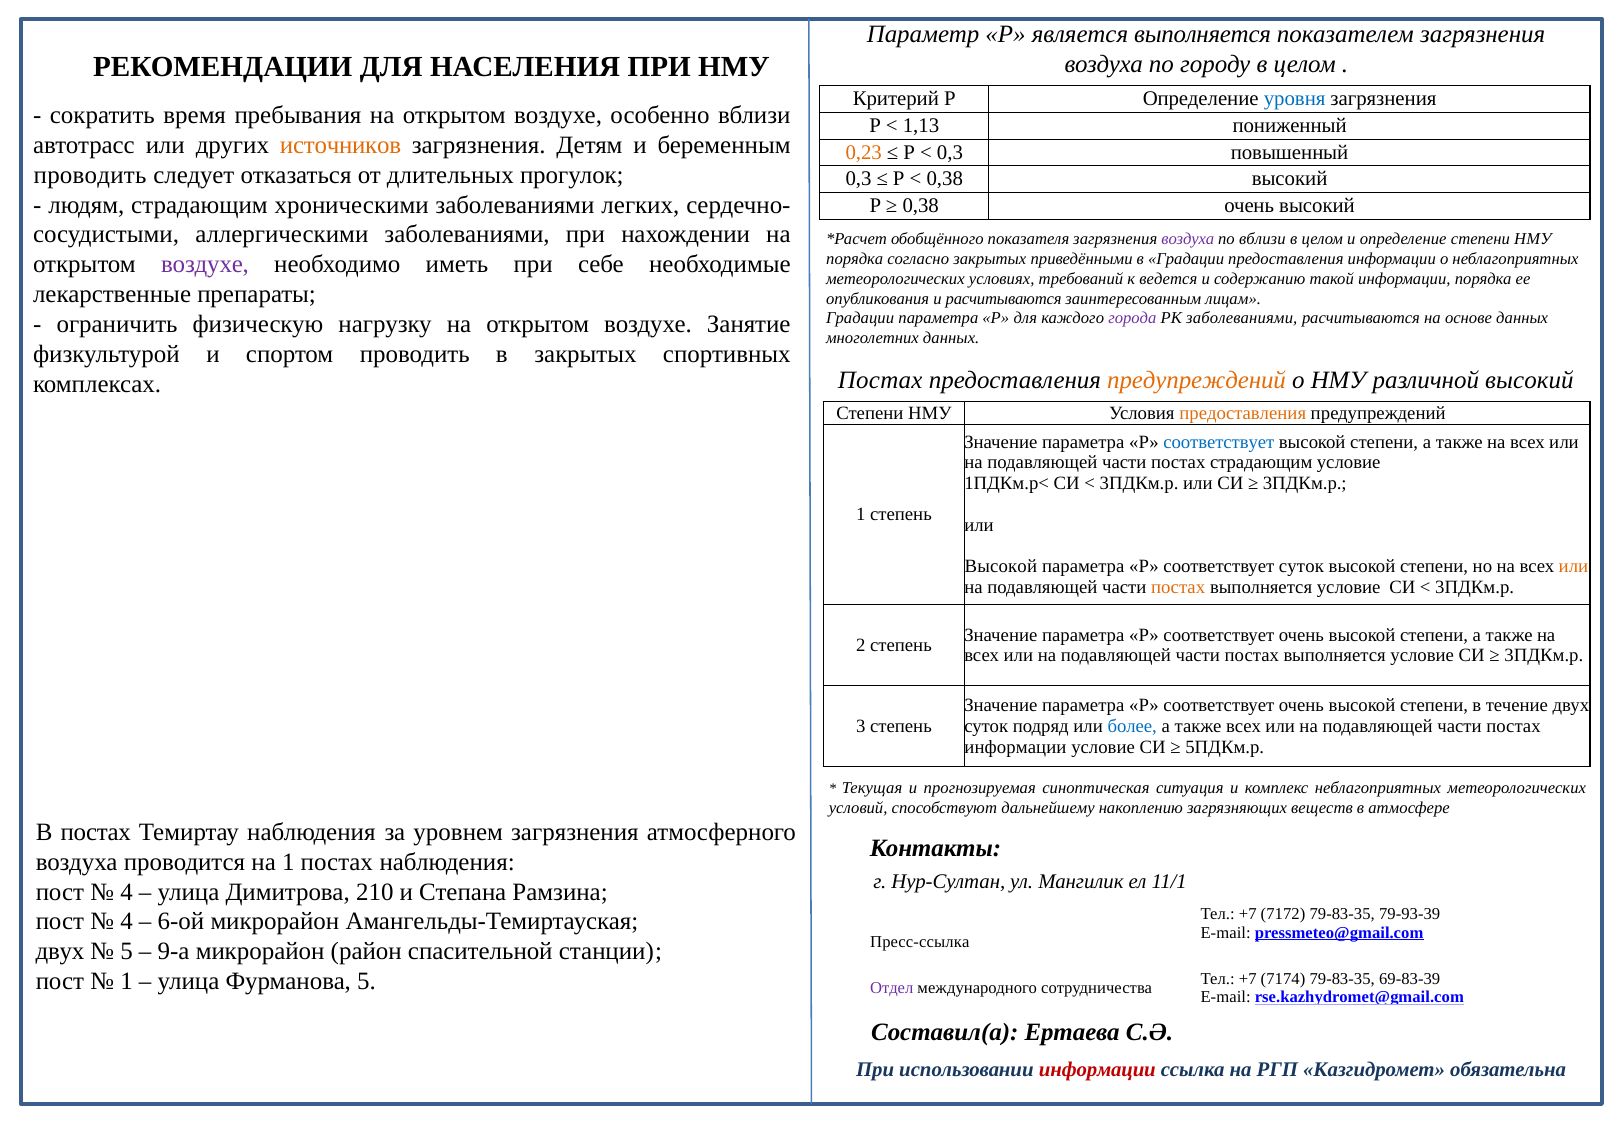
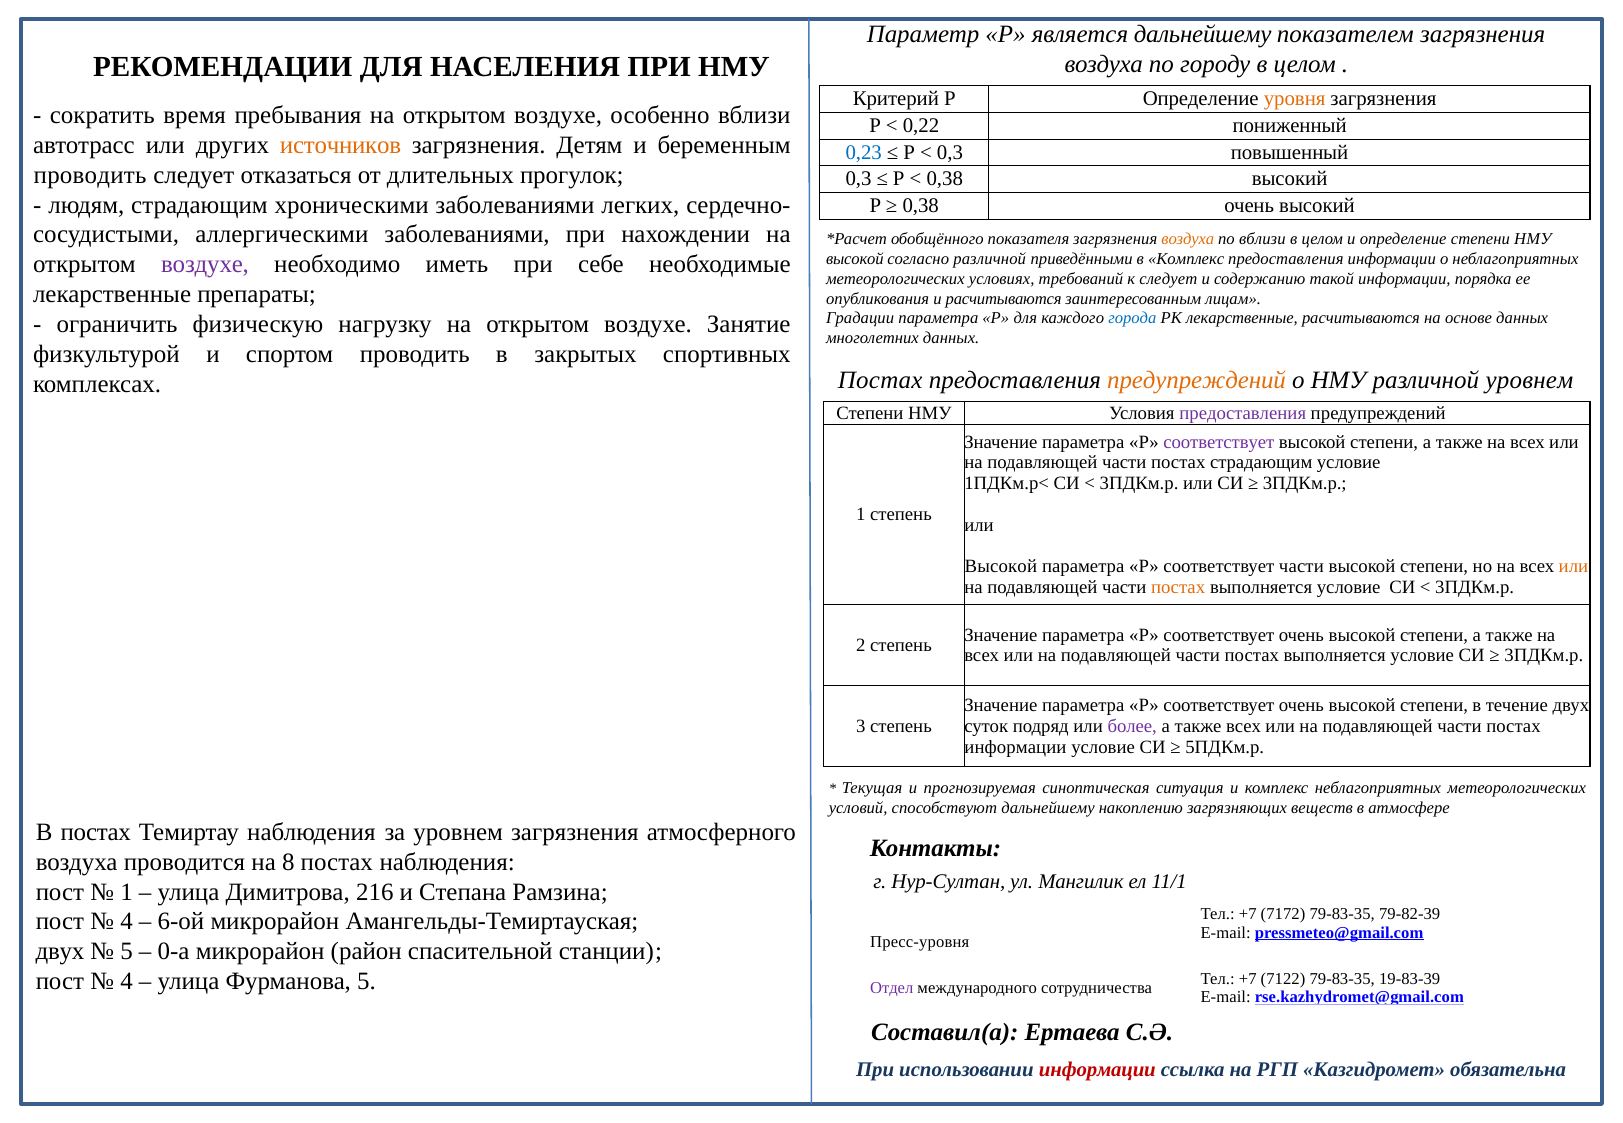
является выполняется: выполняется -> дальнейшему (1203, 34)
уровня colour: blue -> orange (1295, 99)
1,13: 1,13 -> 0,22 (921, 125)
0,23 colour: orange -> blue (864, 152)
воздуха colour: purple -> orange (1188, 239)
порядка: порядка -> высокой (855, 259)
согласно закрытых: закрытых -> различной (990, 259)
в Градации: Градации -> Комплекс (1186, 259)
к ведется: ведется -> следует (1168, 279)
города colour: purple -> blue (1132, 319)
РК заболеваниями: заболеваниями -> лекарственные (1242, 319)
различной высокий: высокий -> уровнем (1529, 381)
предоставления colour: orange -> purple (1243, 413)
соответствует colour: blue -> purple (1219, 442)
соответствует суток: суток -> части (1301, 567)
более colour: blue -> purple (1132, 727)
на 1: 1 -> 8 (288, 862)
4: 4 -> 1 (127, 892)
210: 210 -> 216 (375, 892)
79-93-39: 79-93-39 -> 79-82-39 (1410, 915)
Пресс-ссылка: Пресс-ссылка -> Пресс-уровня (920, 942)
9-а: 9-а -> 0-а (174, 952)
1: 1 -> 4 (127, 982)
7174: 7174 -> 7122 (1283, 979)
69-83-39: 69-83-39 -> 19-83-39 (1410, 979)
